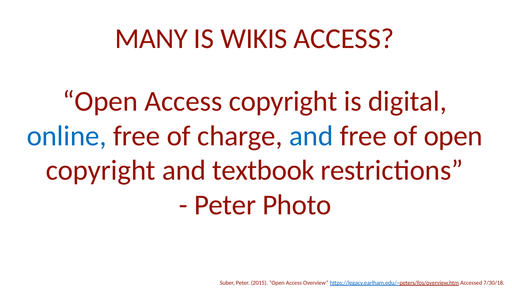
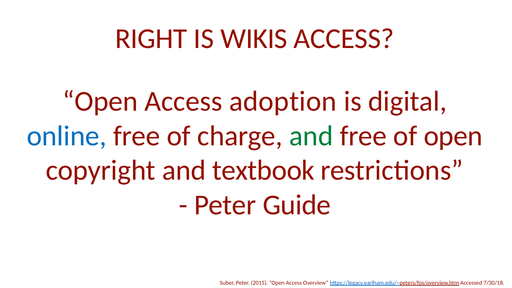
MANY: MANY -> RIGHT (151, 39)
Access copyright: copyright -> adoption (283, 101)
and colour: blue -> green (311, 136)
Photo: Photo -> Guide (297, 205)
